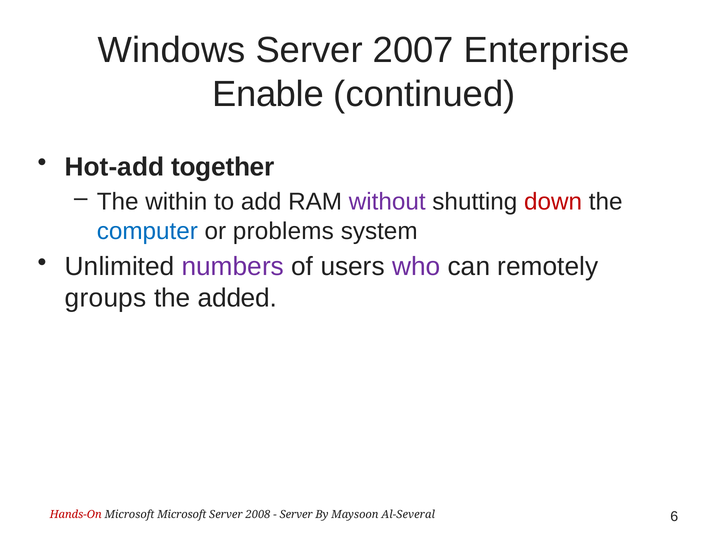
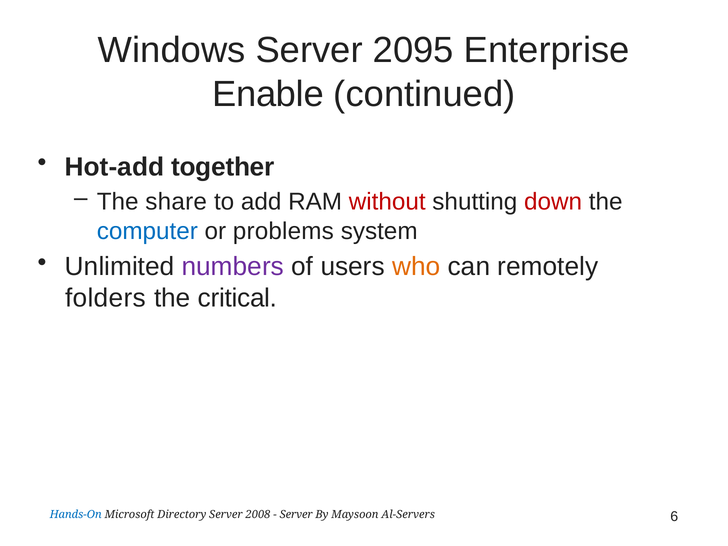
2007: 2007 -> 2095 (413, 50)
within: within -> share (176, 202)
without colour: purple -> red (387, 202)
who colour: purple -> orange (416, 267)
groups: groups -> folders (106, 298)
added: added -> critical (237, 298)
Hands-On colour: red -> blue (76, 515)
Microsoft Microsoft: Microsoft -> Directory (182, 515)
Al-Several: Al-Several -> Al-Servers (408, 515)
